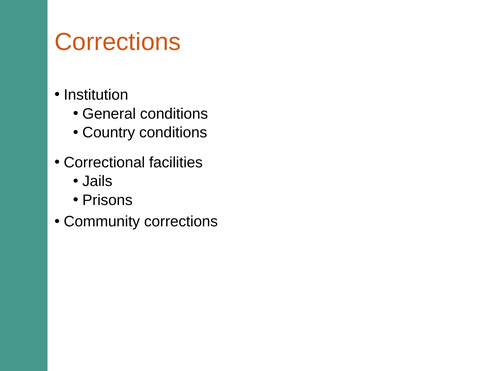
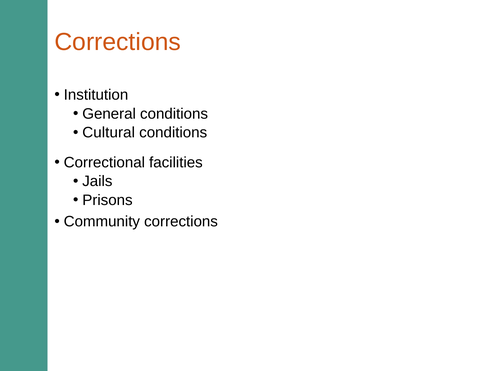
Country: Country -> Cultural (109, 133)
